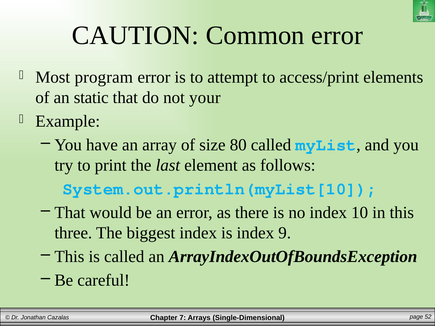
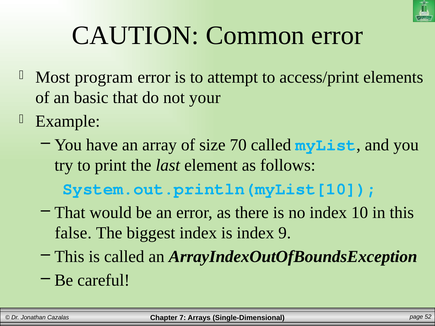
static: static -> basic (91, 98)
80: 80 -> 70 (238, 145)
three: three -> false (73, 233)
